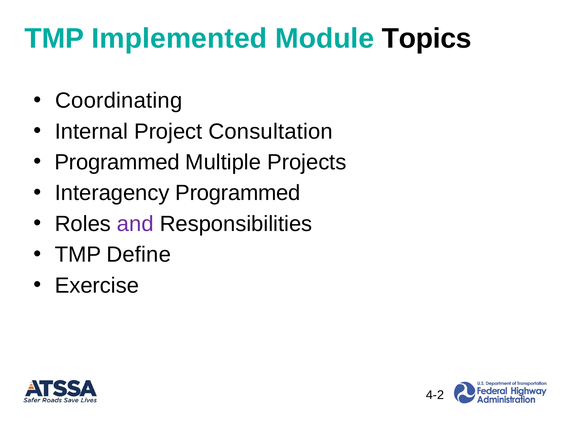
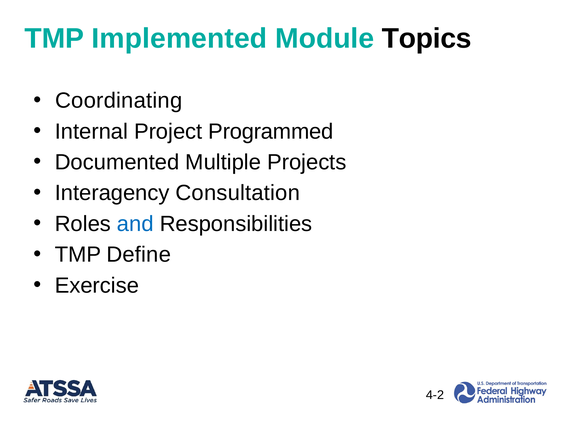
Consultation: Consultation -> Programmed (271, 132)
Programmed: Programmed -> Documented (117, 162)
Interagency Programmed: Programmed -> Consultation (238, 193)
and colour: purple -> blue (135, 224)
